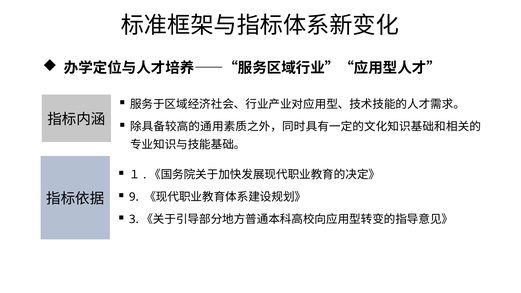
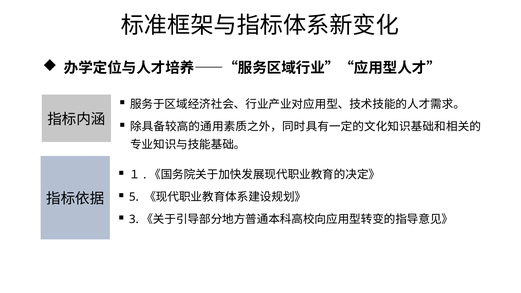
9: 9 -> 5 (134, 197)
